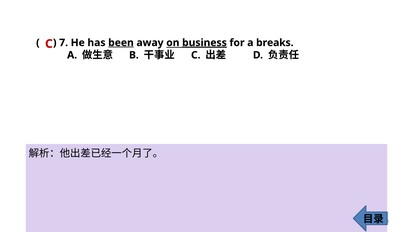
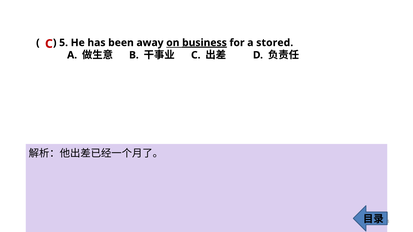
7: 7 -> 5 (64, 43)
been underline: present -> none (121, 43)
breaks: breaks -> stored (275, 43)
